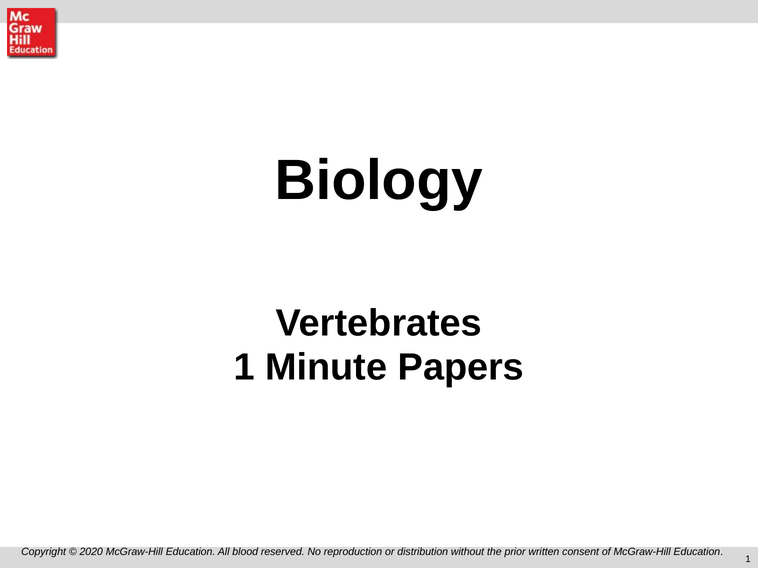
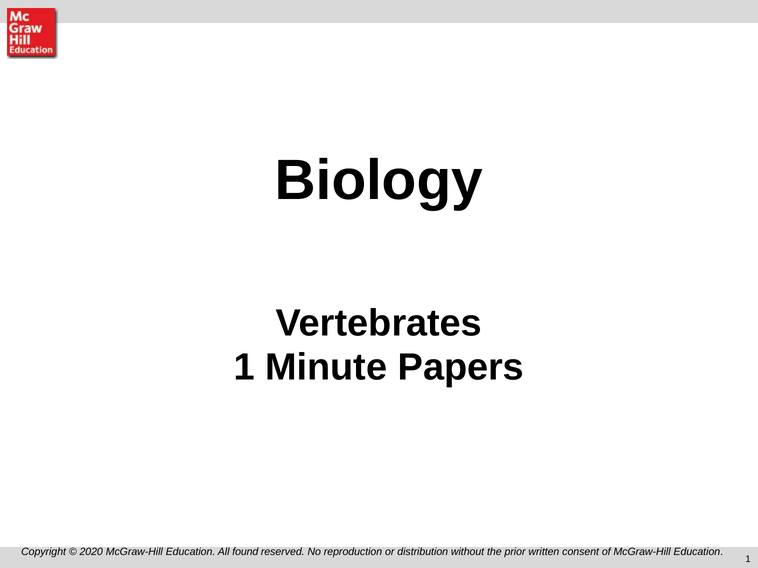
blood: blood -> found (245, 552)
